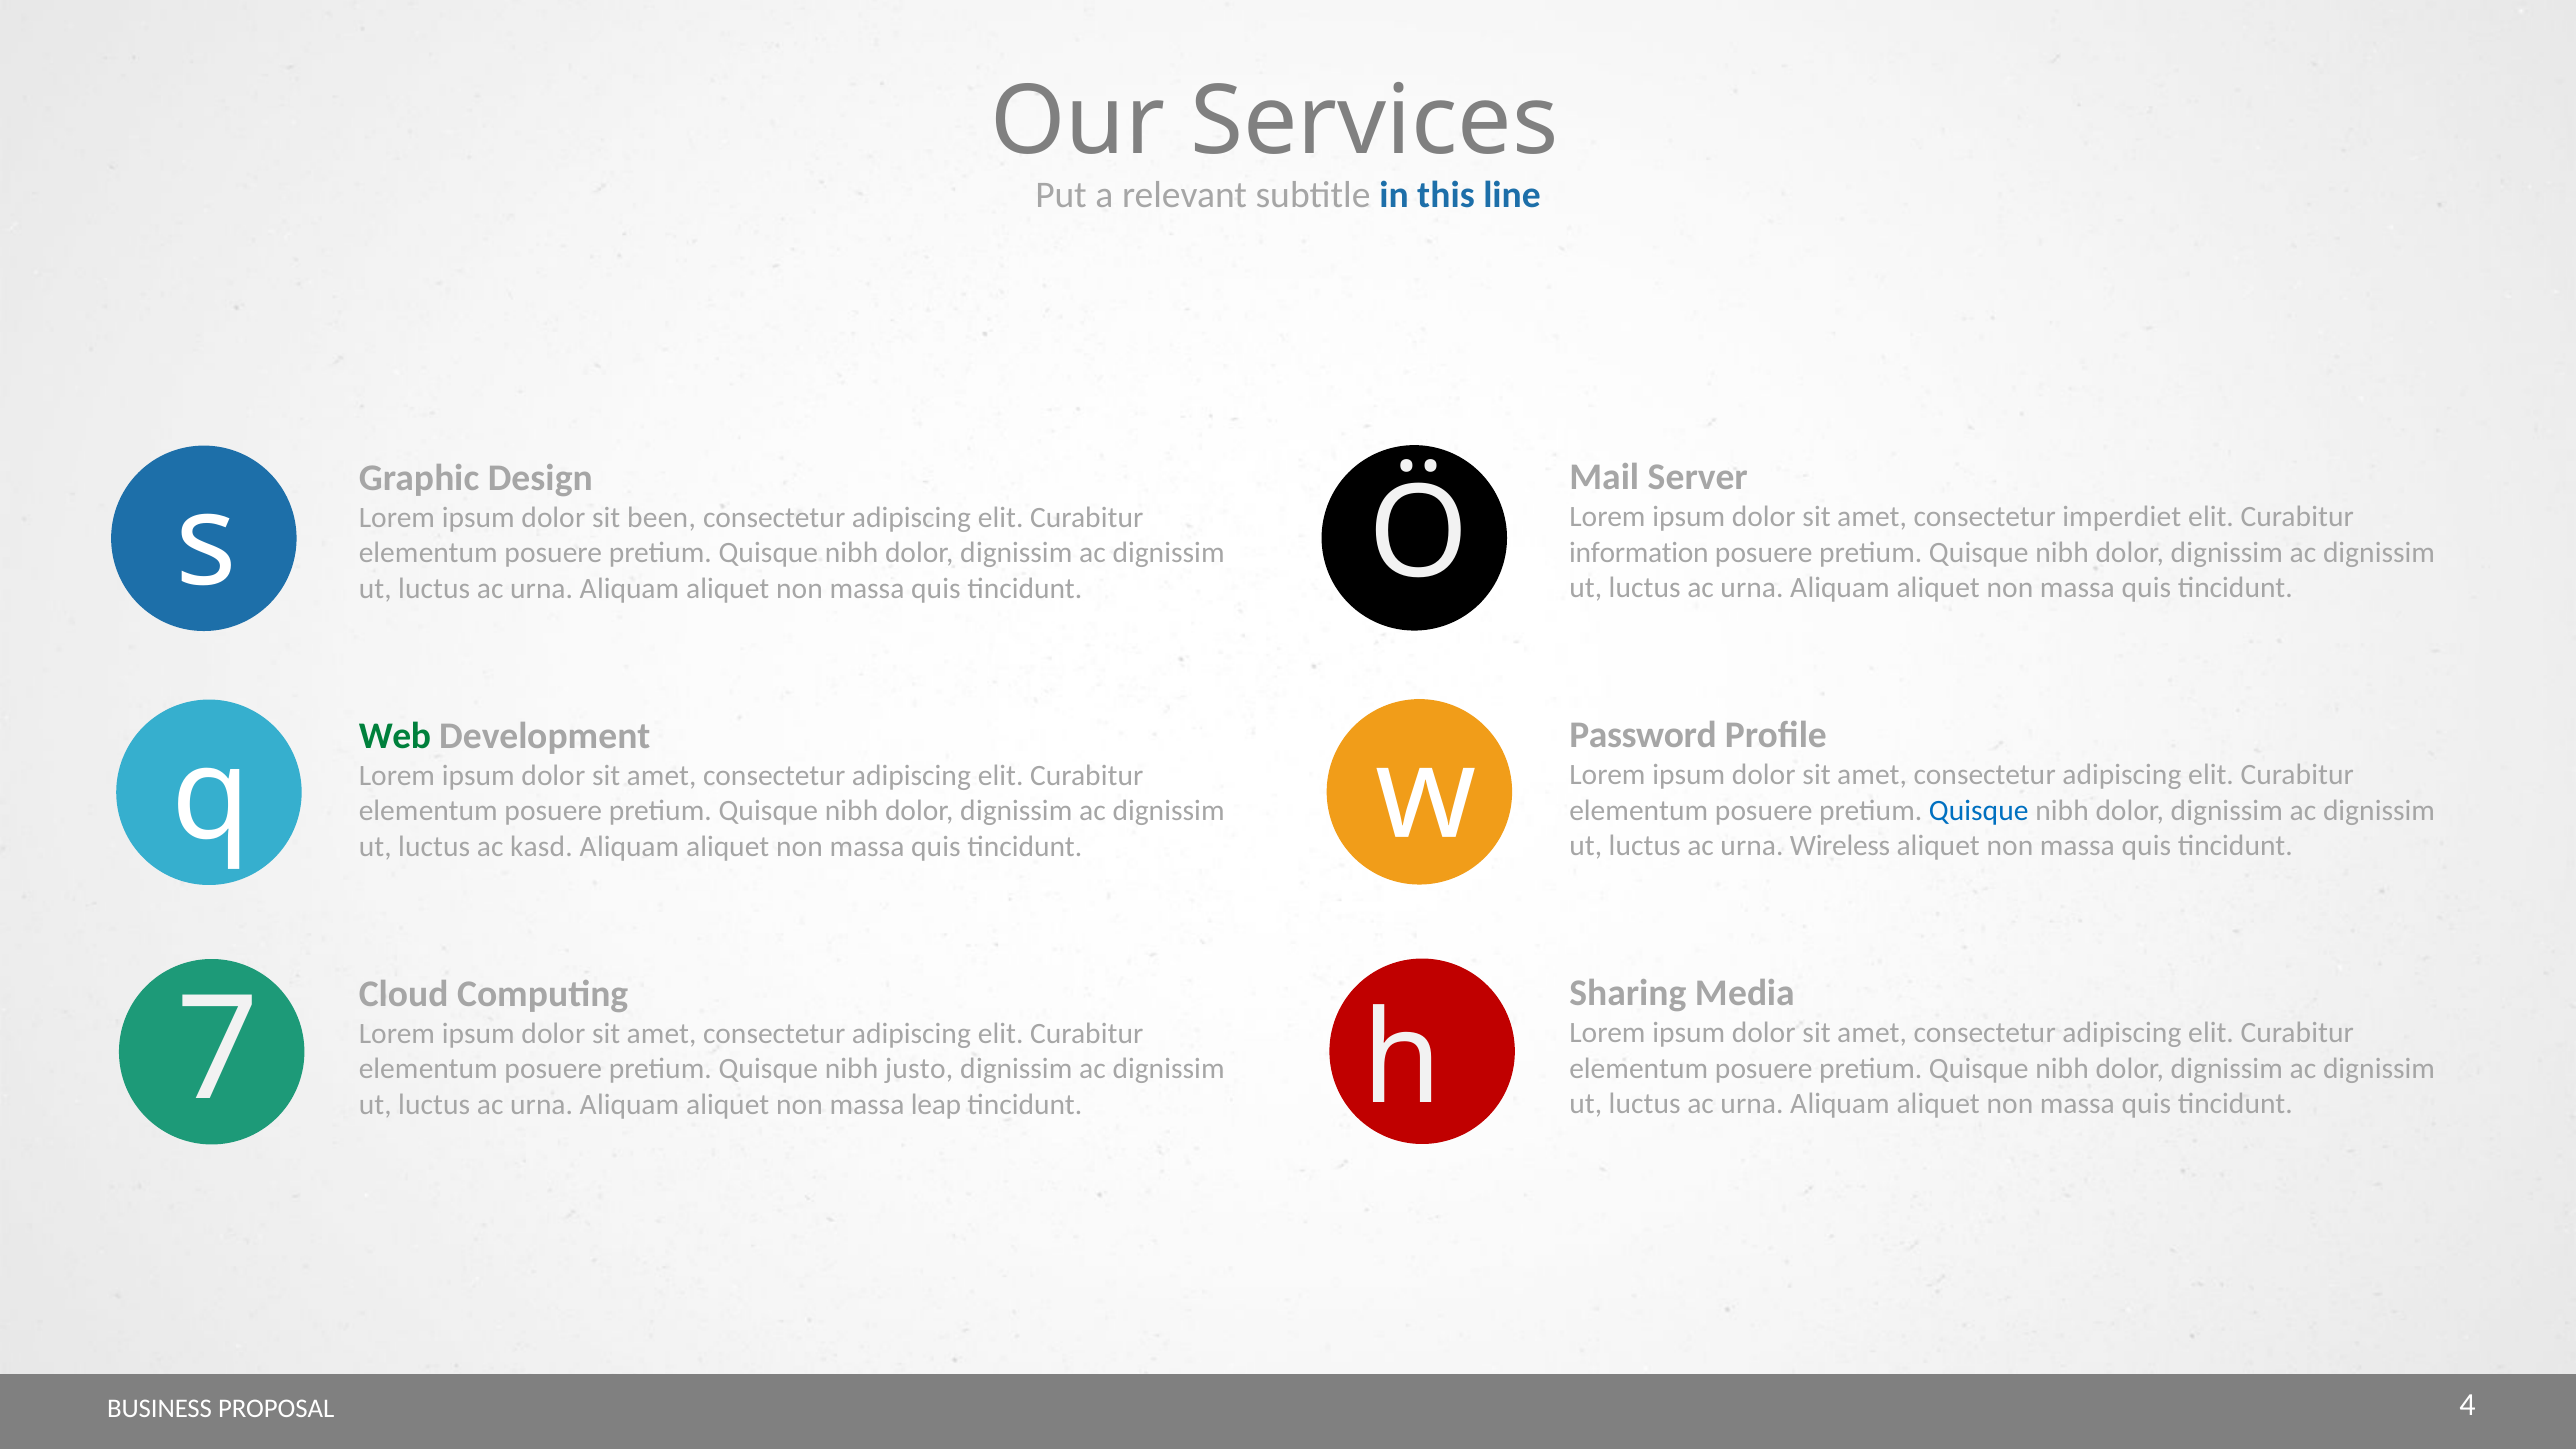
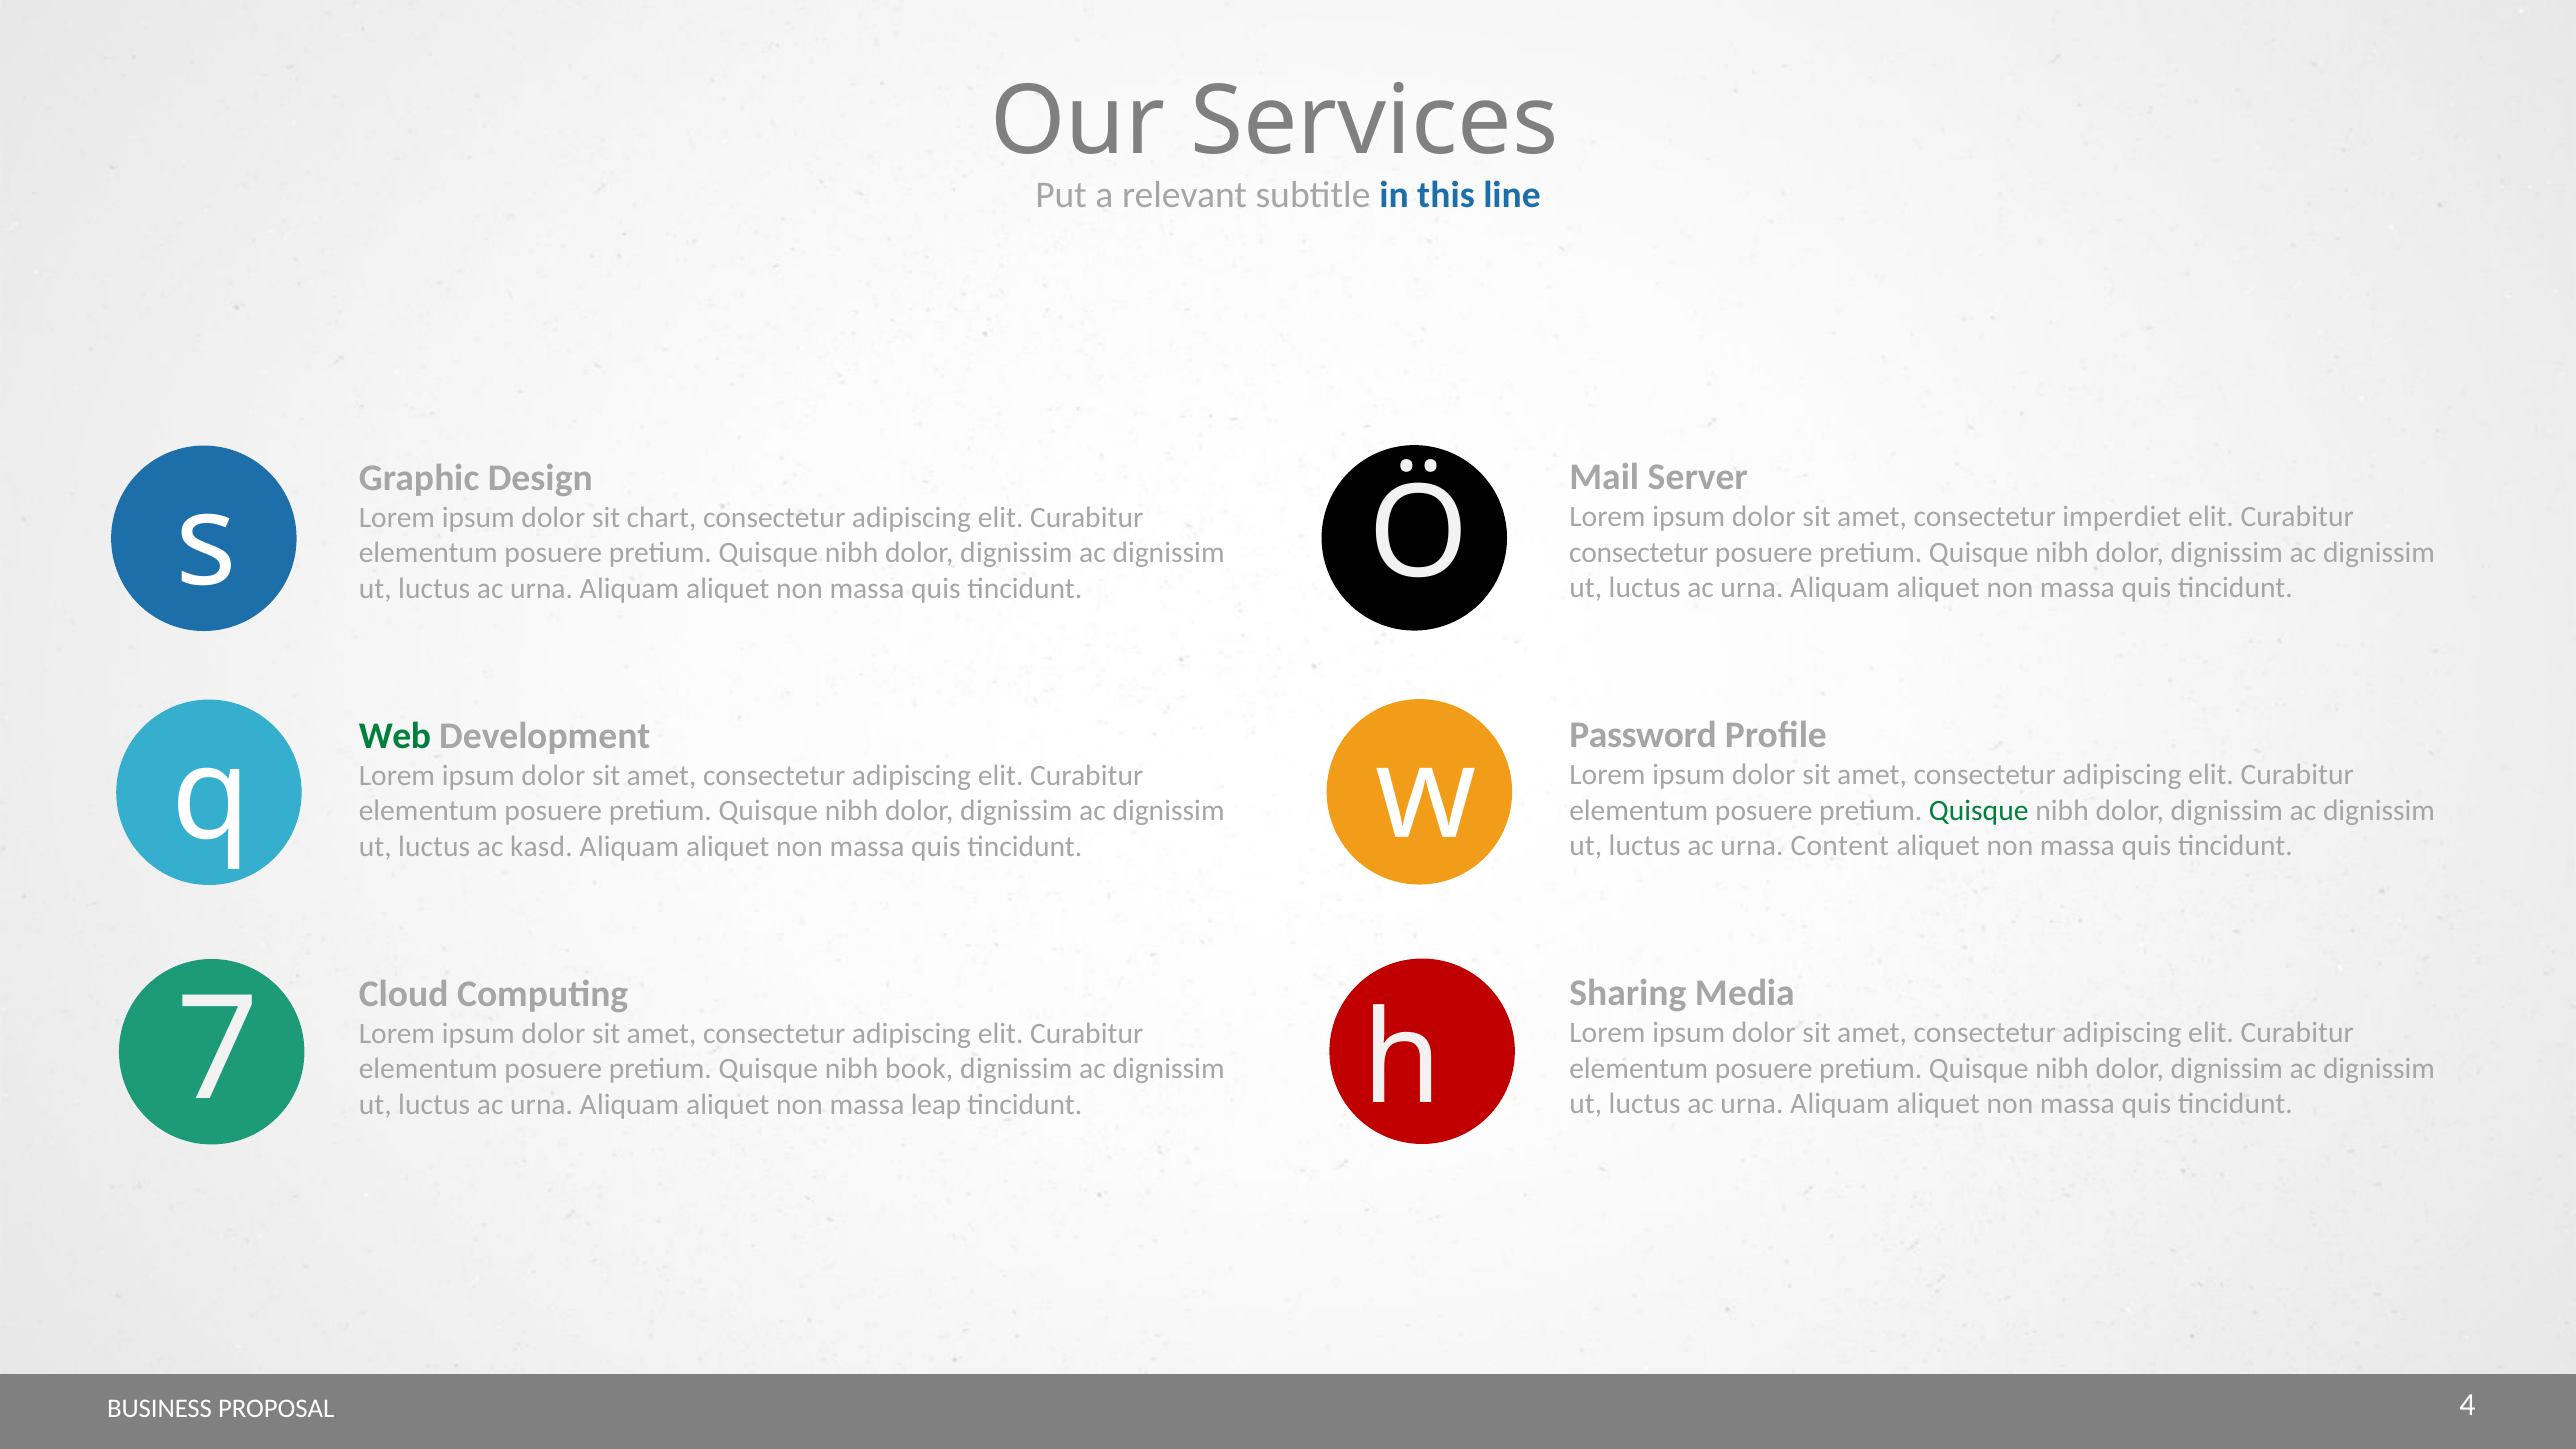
been: been -> chart (662, 517)
information: information -> consectetur (1639, 552)
Quisque colour: blue -> green (1979, 811)
Wireless: Wireless -> Content (1840, 846)
justo: justo -> book (919, 1069)
